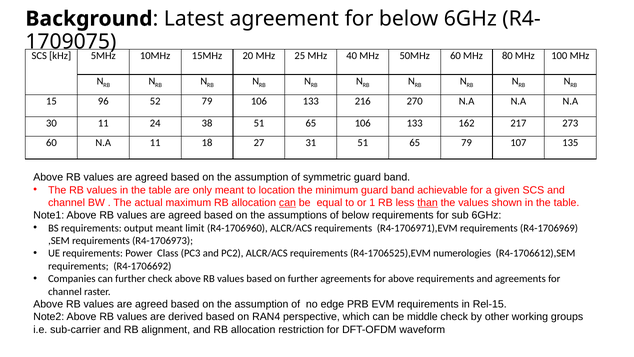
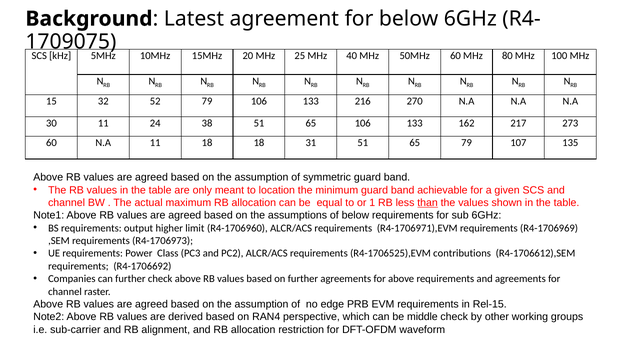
96: 96 -> 32 (103, 101)
18 27: 27 -> 18 (259, 143)
can underline: present -> none (287, 202)
output meant: meant -> higher (169, 228)
numerologies: numerologies -> contributions (462, 253)
